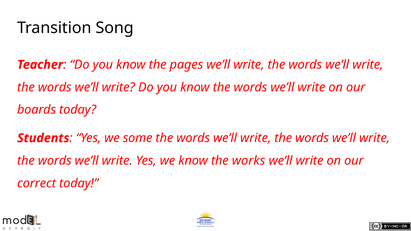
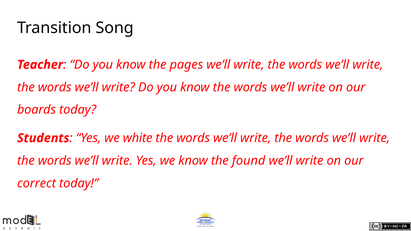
some: some -> white (138, 138)
works: works -> found (249, 161)
